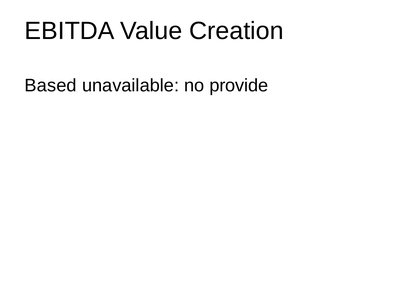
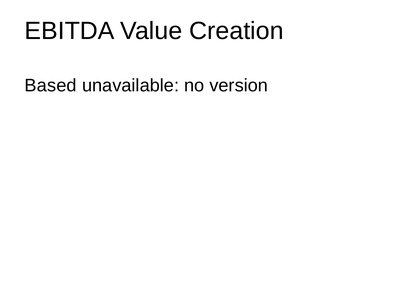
provide: provide -> version (239, 86)
